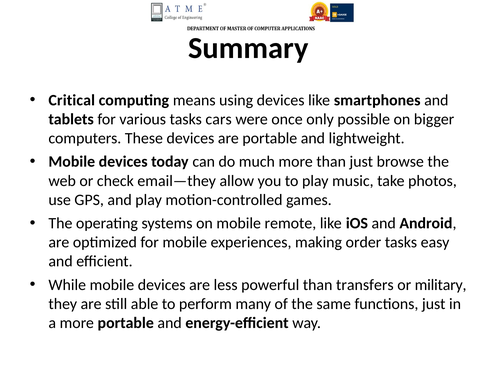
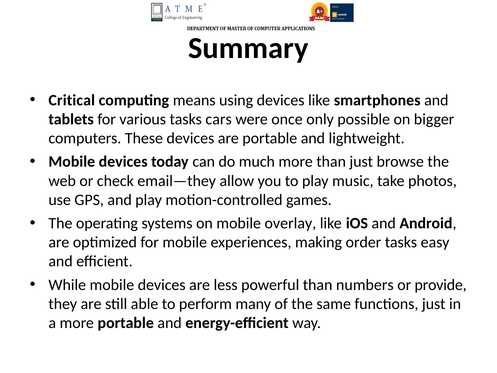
remote: remote -> overlay (290, 223)
transfers: transfers -> numbers (365, 285)
military: military -> provide (441, 285)
